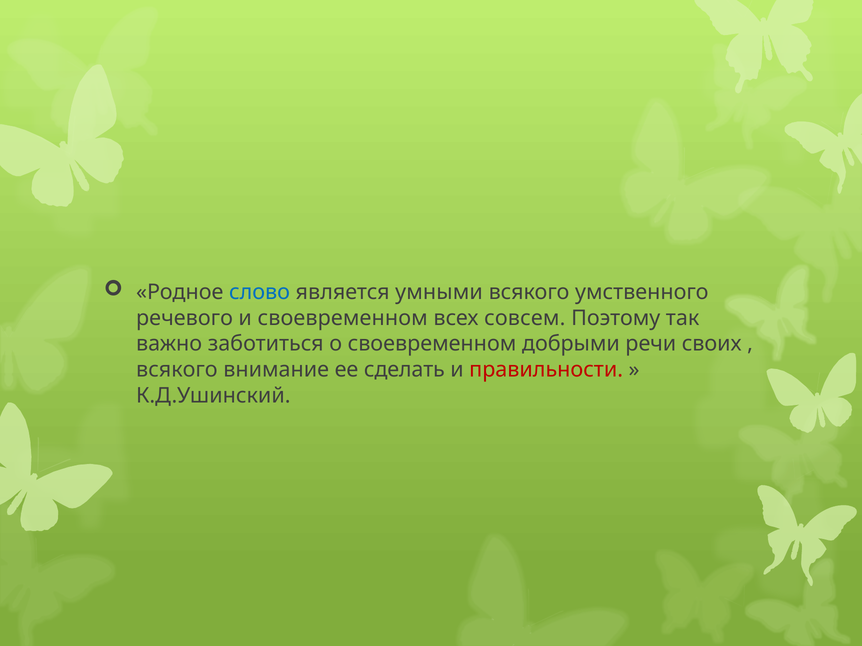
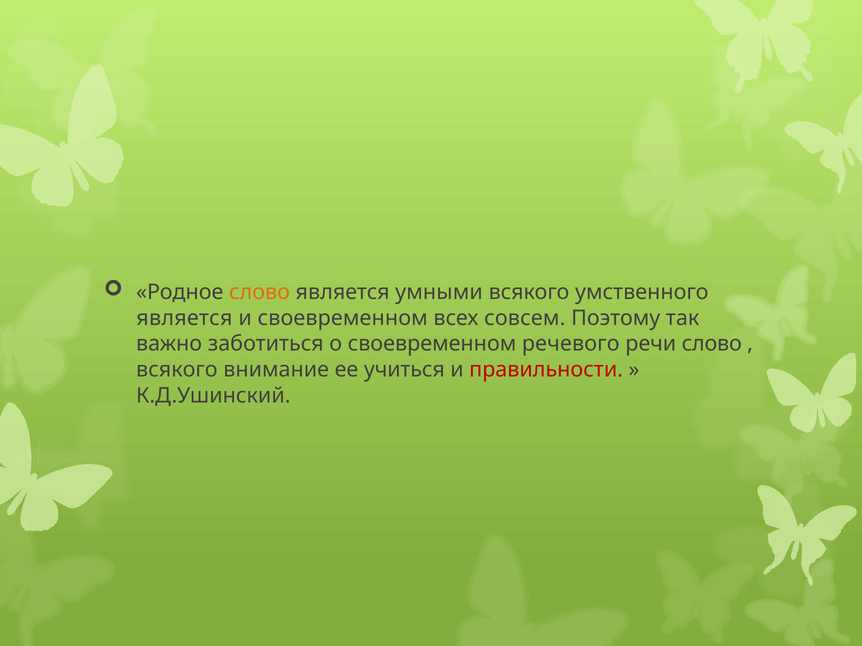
слово colour: blue -> orange (260, 292)
речевого: речевого -> является (184, 318)
добрыми: добрыми -> речевого (571, 344)
речи своих: своих -> слово (712, 344)
сделать: сделать -> учиться (404, 370)
